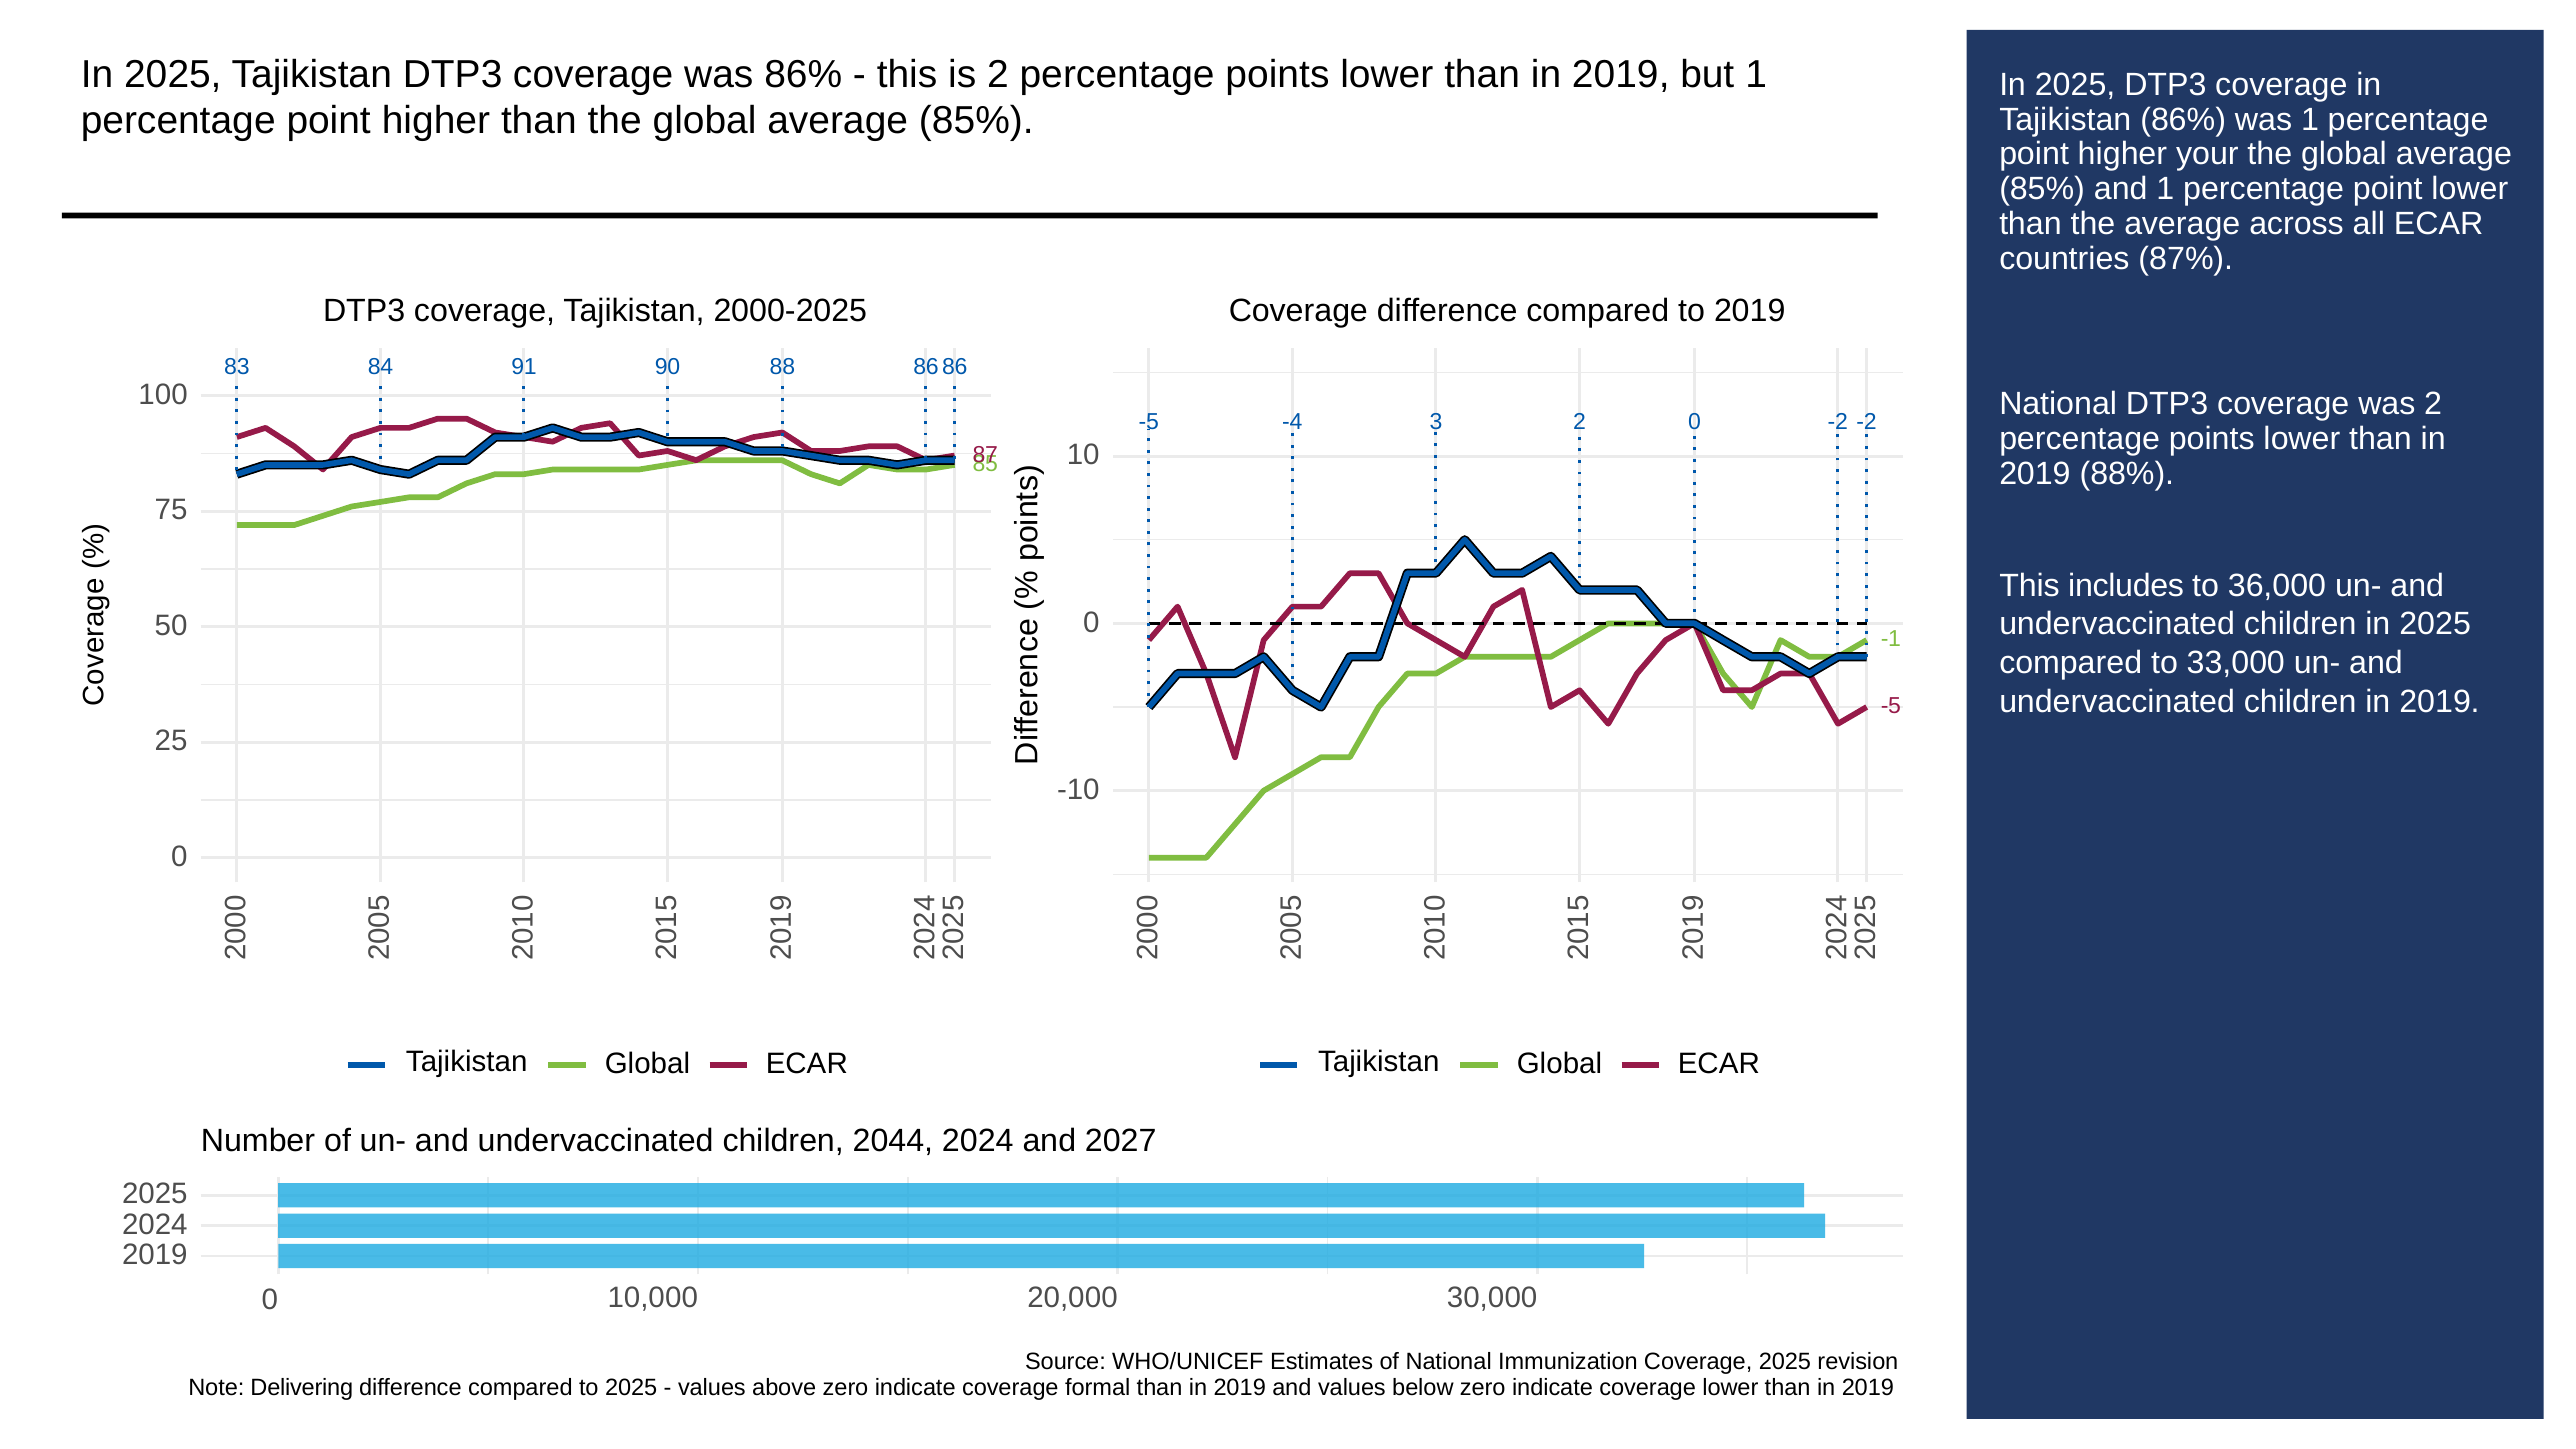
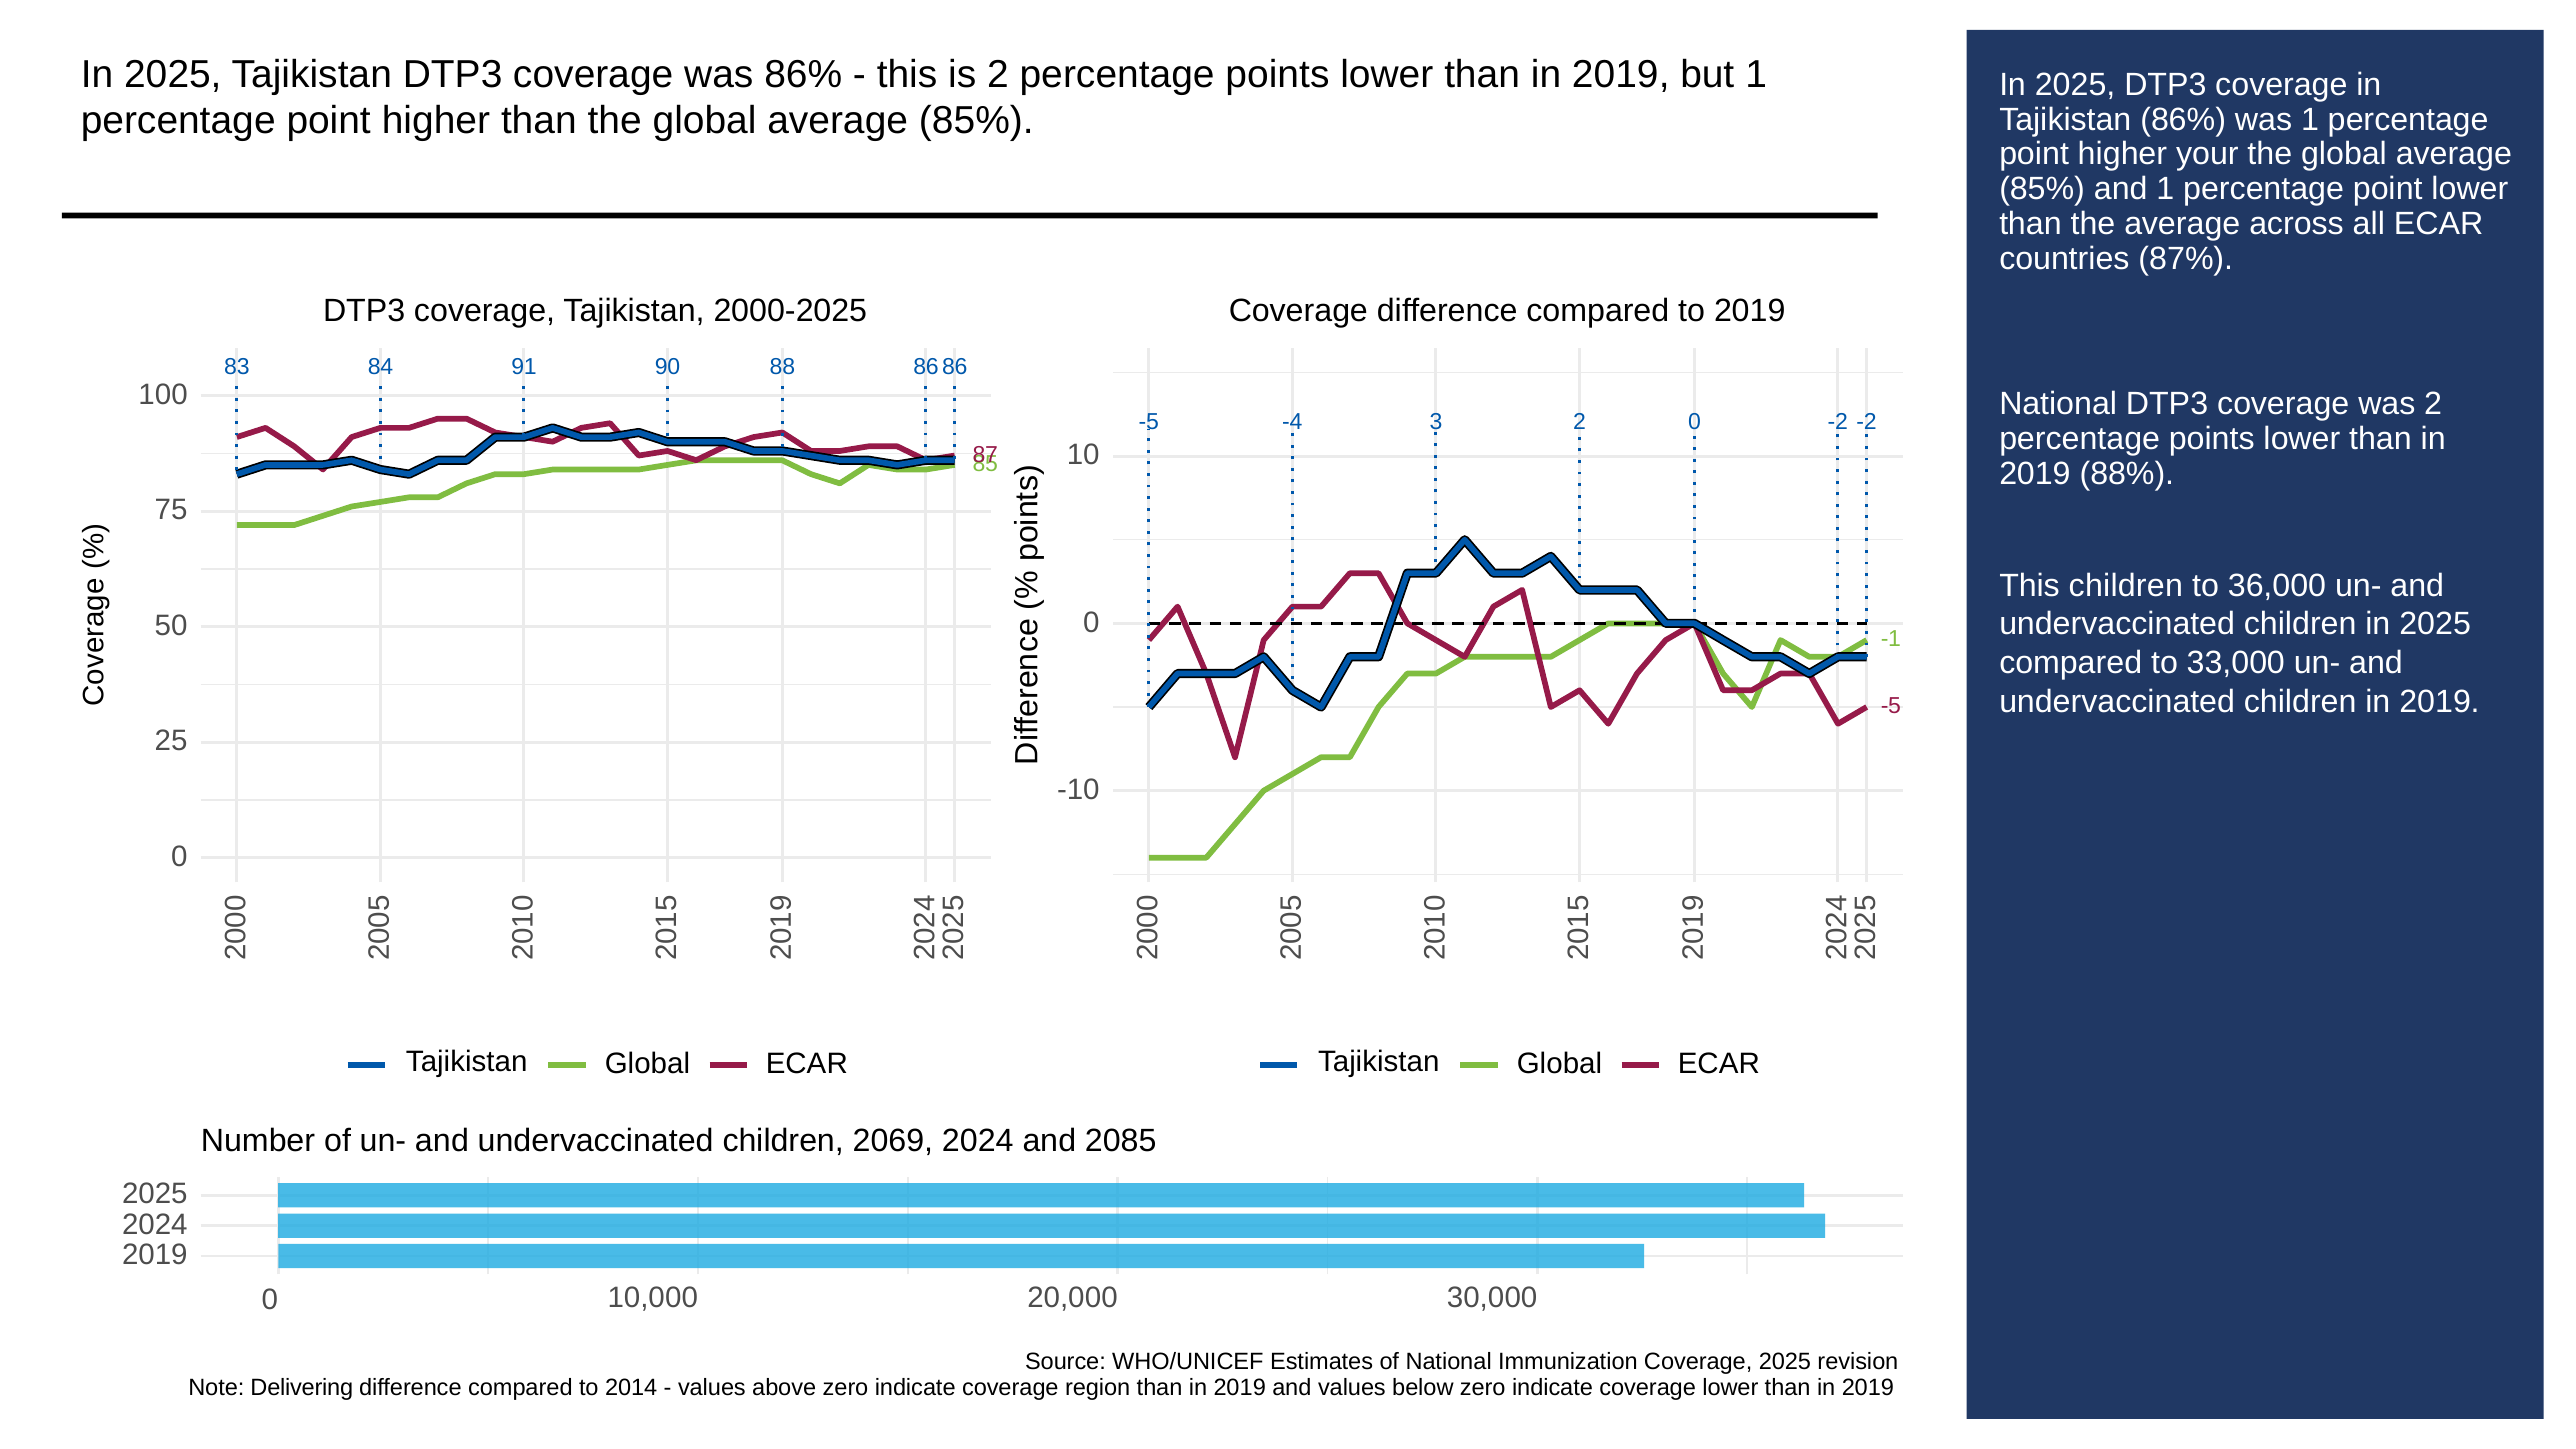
This includes: includes -> children (2126, 585)
2044: 2044 -> 2069 (893, 1141)
2027: 2027 -> 2085 (1121, 1141)
to 2025: 2025 -> 2014 (631, 1387)
formal: formal -> region (1098, 1387)
